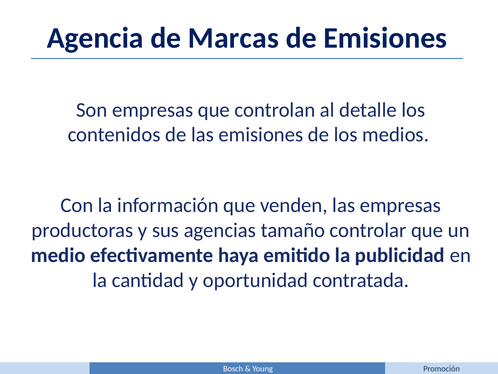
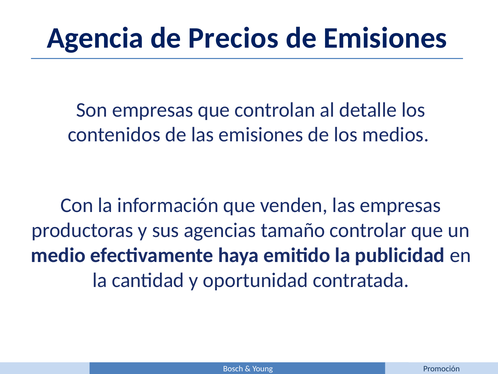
Marcas: Marcas -> Precios (233, 38)
